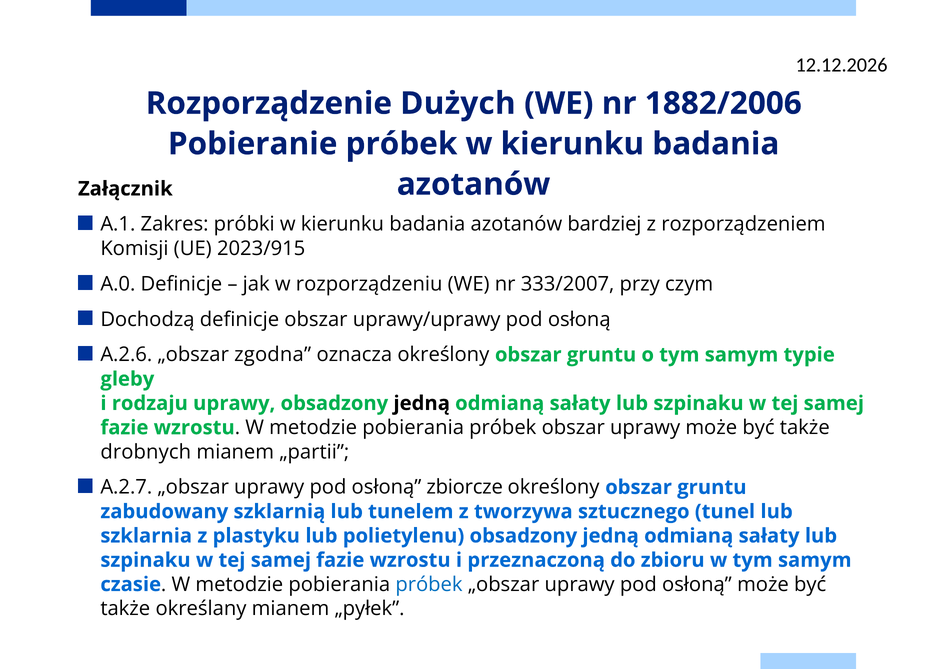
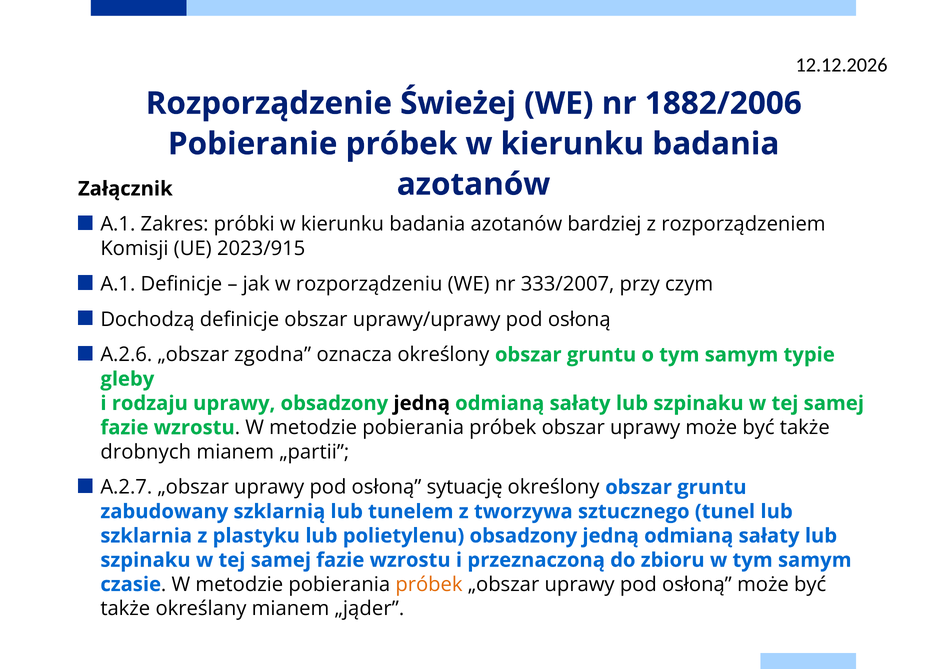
Dużych: Dużych -> Świeżej (458, 104)
A.0: A.0 -> A.1 (118, 284)
zbiorcze: zbiorcze -> sytuację (465, 488)
próbek colour: blue -> orange (429, 585)
„pyłek: „pyłek -> „jąder (369, 609)
